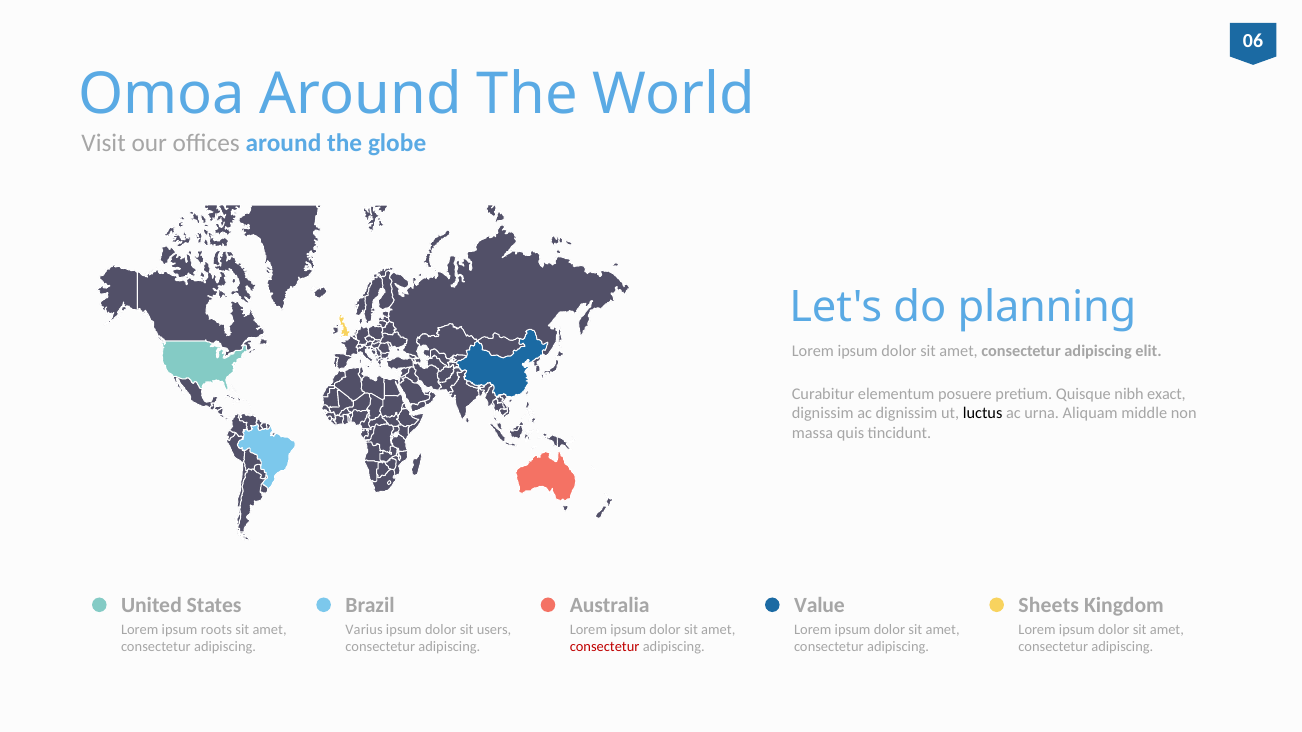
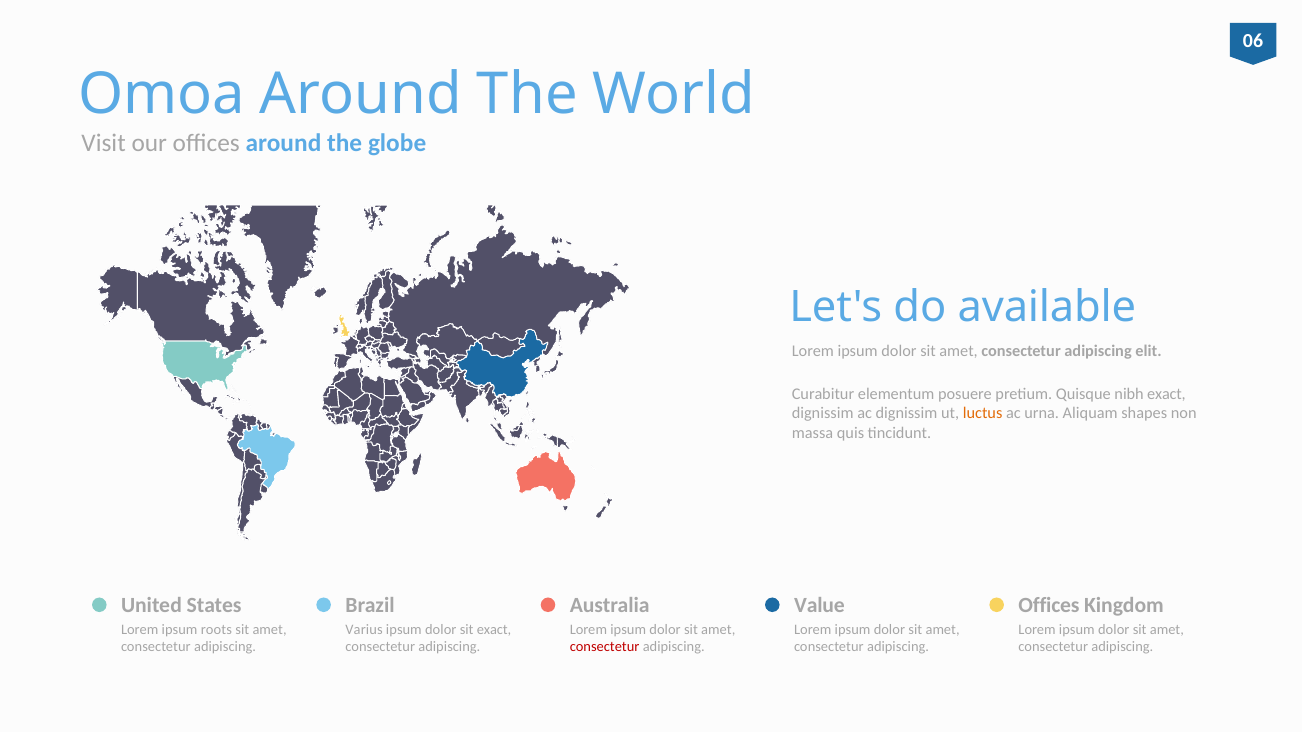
planning: planning -> available (1047, 307)
luctus colour: black -> orange (983, 414)
middle: middle -> shapes (1144, 414)
Sheets: Sheets -> Offices (1049, 606)
sit users: users -> exact (494, 630)
